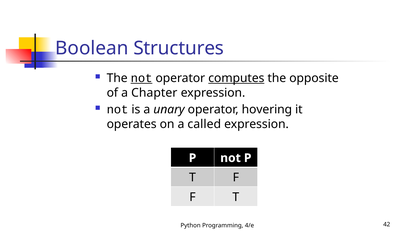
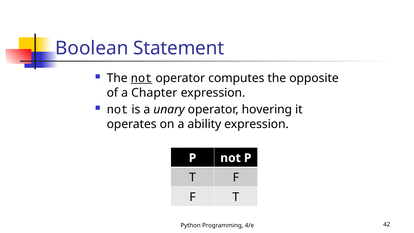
Structures: Structures -> Statement (179, 48)
computes underline: present -> none (236, 78)
called: called -> ability (204, 124)
